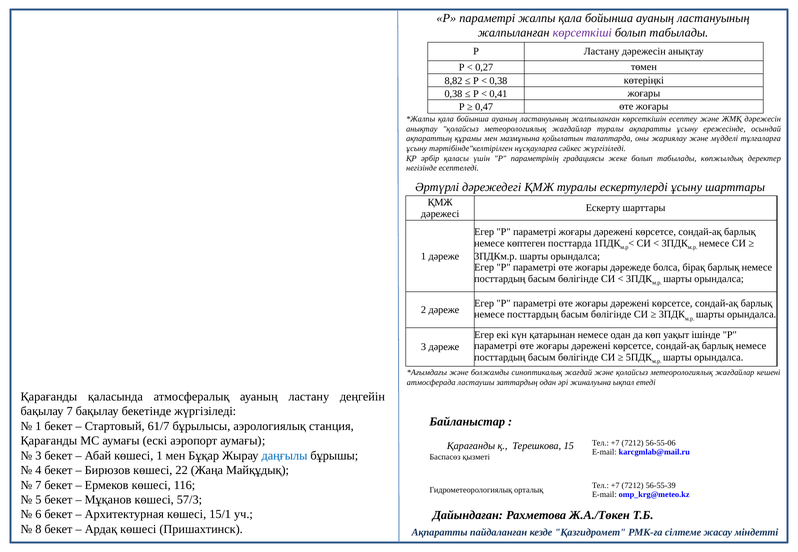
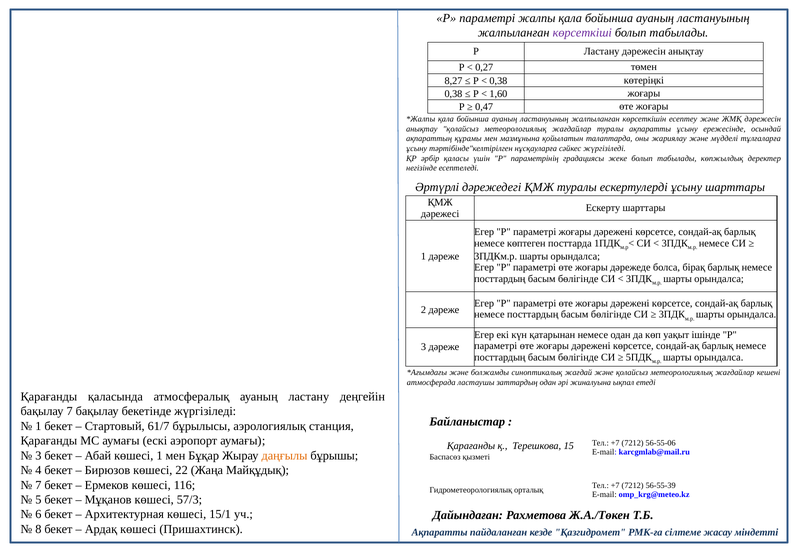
8,82: 8,82 -> 8,27 (453, 81)
0,41: 0,41 -> 1,60 (498, 94)
даңғылы colour: blue -> orange (284, 456)
